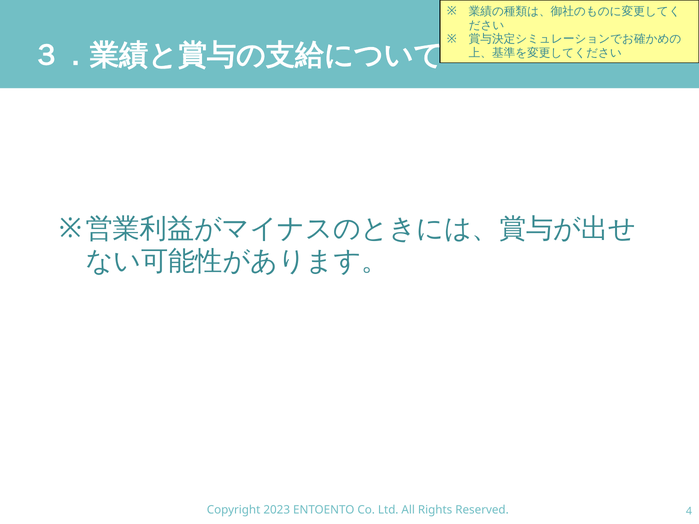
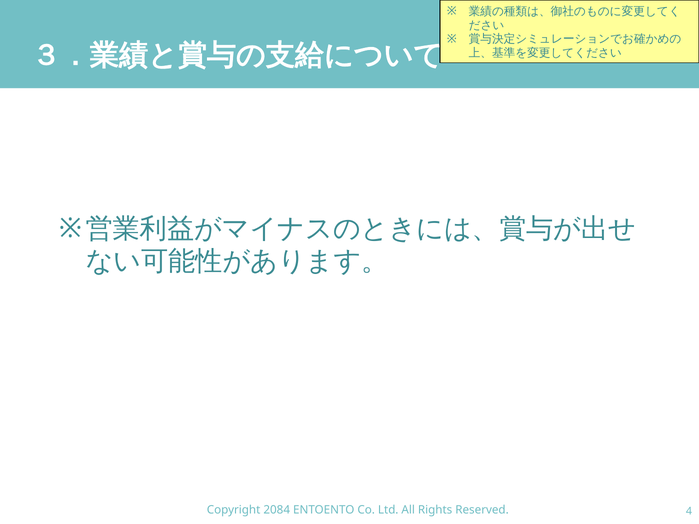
2023: 2023 -> 2084 (277, 510)
